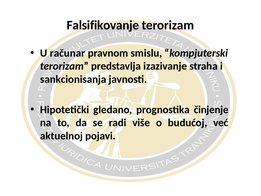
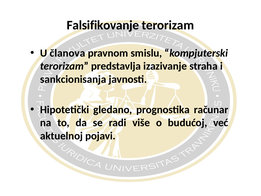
računar: računar -> članova (67, 53)
činjenje: činjenje -> računar (211, 110)
